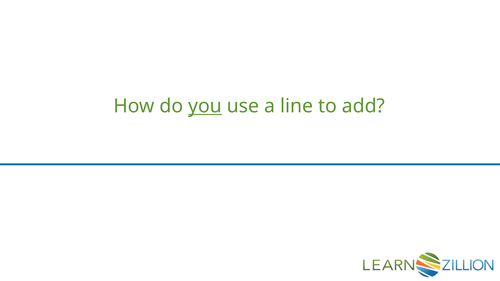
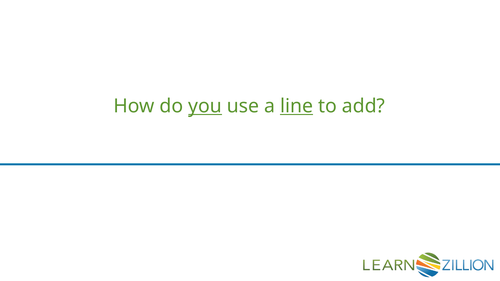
line underline: none -> present (297, 106)
